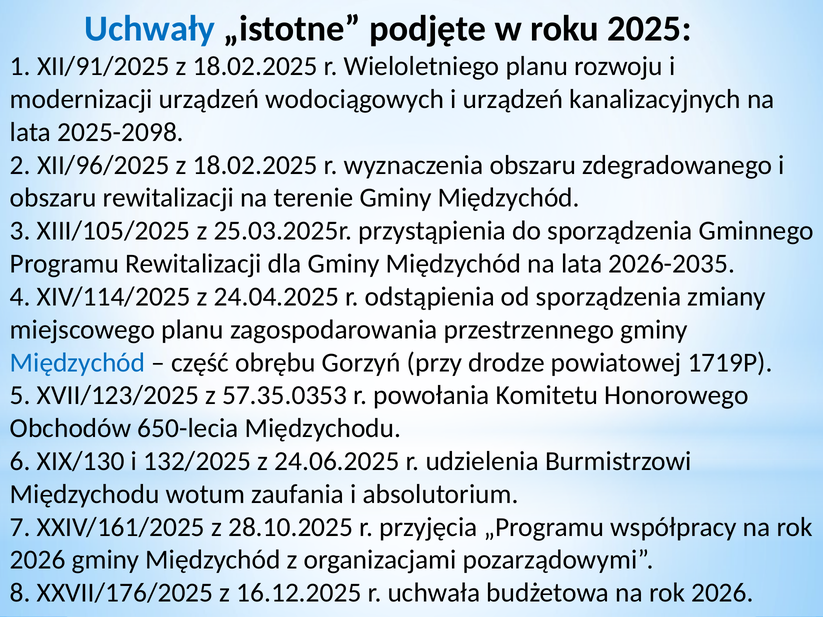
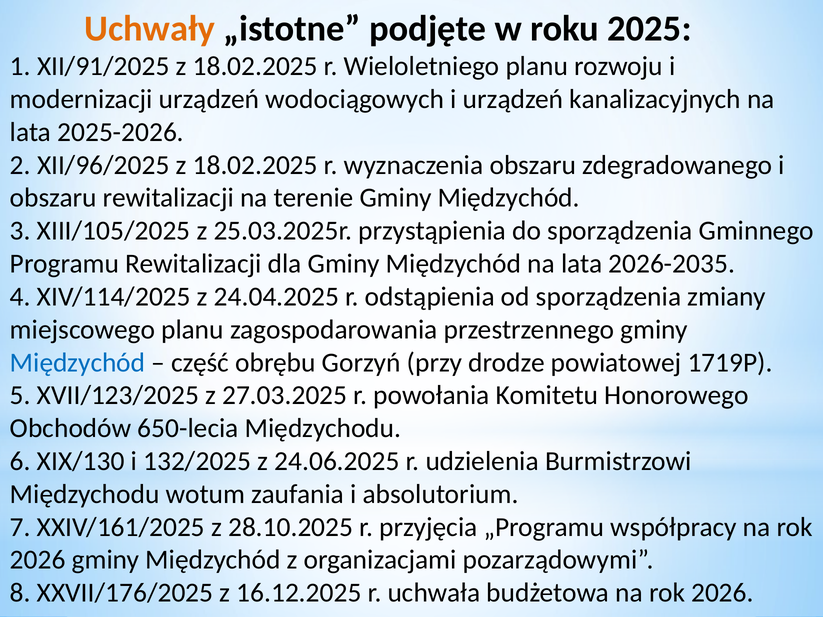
Uchwały colour: blue -> orange (150, 29)
2025-2098: 2025-2098 -> 2025-2026 (121, 132)
57.35.0353: 57.35.0353 -> 27.03.2025 (285, 396)
